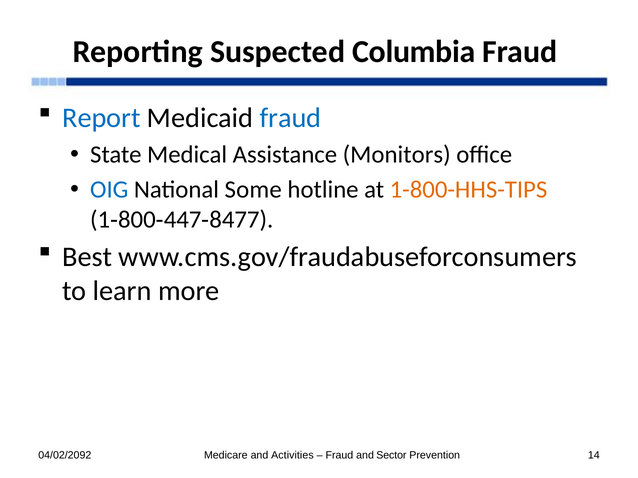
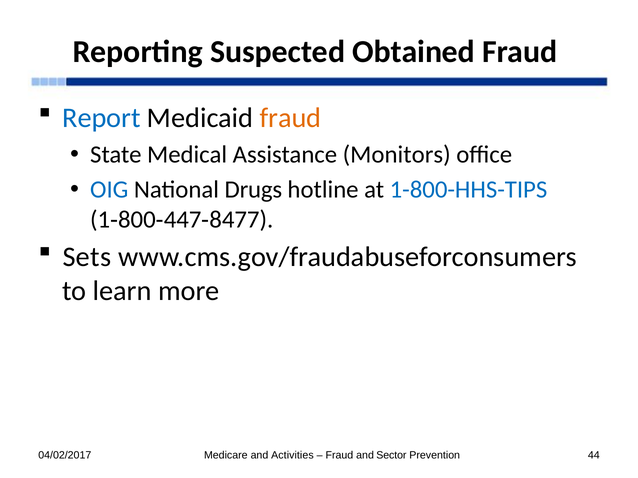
Columbia: Columbia -> Obtained (414, 52)
fraud colour: blue -> orange (291, 118)
Some: Some -> Drugs (253, 190)
1-800-HHS-TIPS colour: orange -> blue (468, 190)
Best: Best -> Sets (87, 257)
04/02/2092: 04/02/2092 -> 04/02/2017 (65, 456)
14: 14 -> 44 (594, 456)
